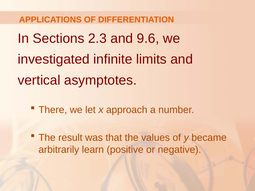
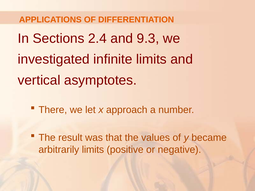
2.3: 2.3 -> 2.4 (97, 38)
9.6: 9.6 -> 9.3 (148, 38)
arbitrarily learn: learn -> limits (93, 150)
